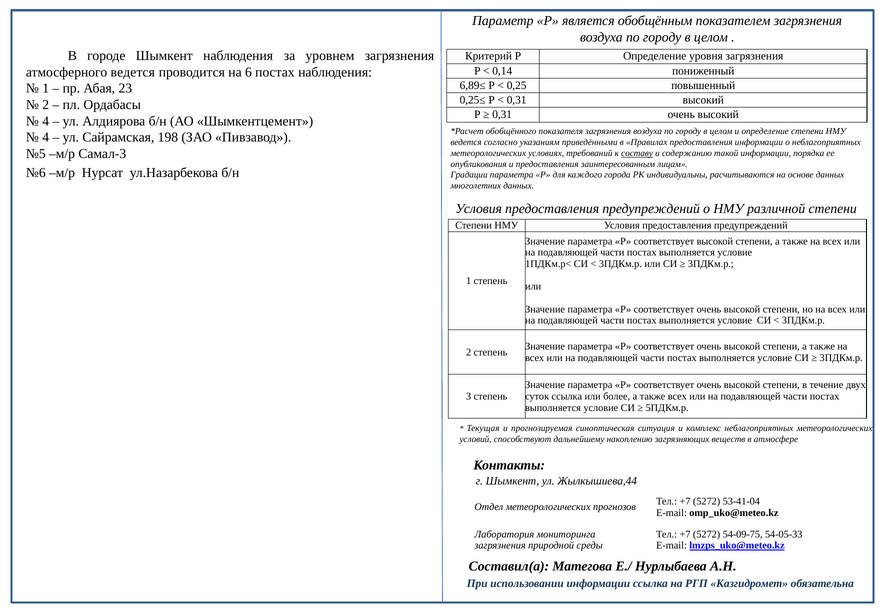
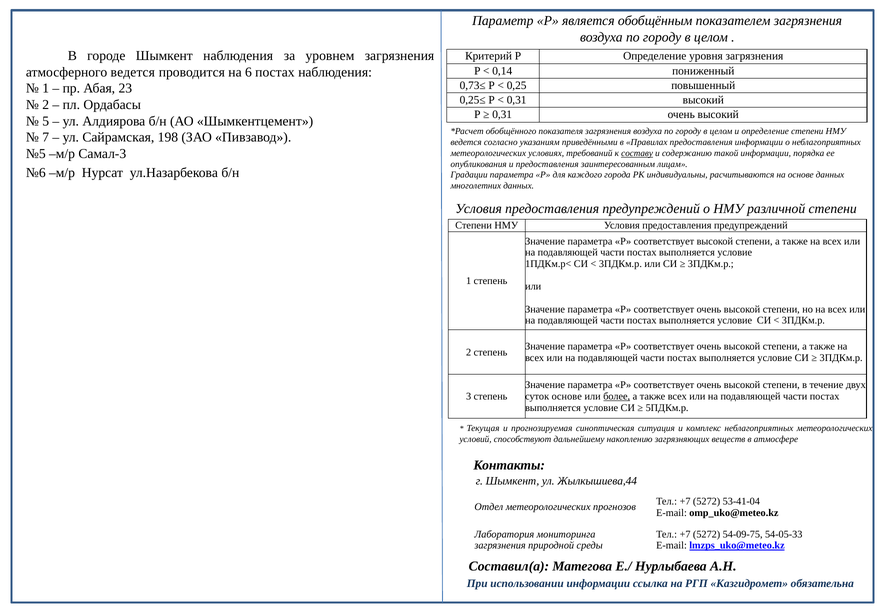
6,89≤: 6,89≤ -> 0,73≤ (473, 85)
4: 4 -> 5 (46, 121)
4: 4 -> 7 (46, 137)
суток ссылка: ссылка -> основе (567, 396)
более underline: none -> present (617, 396)
